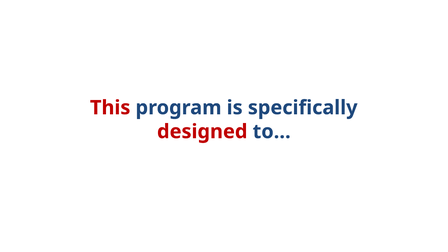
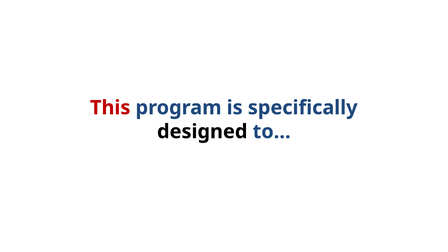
designed colour: red -> black (202, 132)
